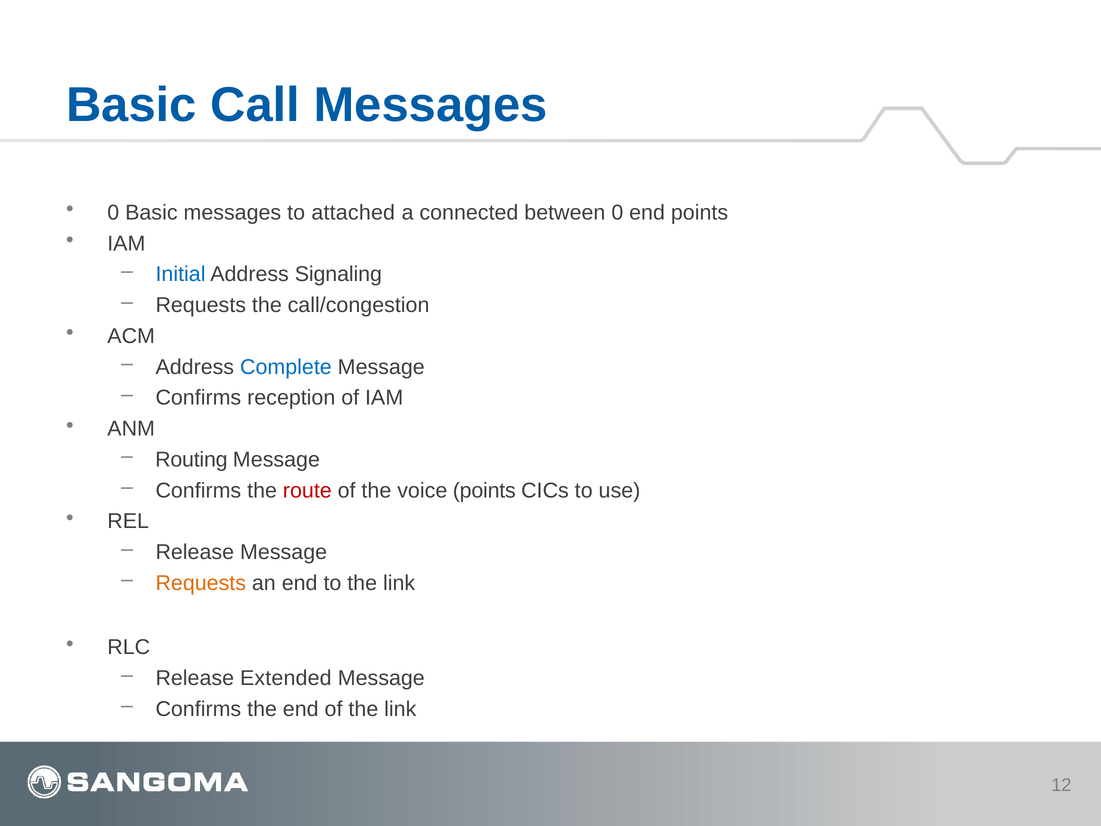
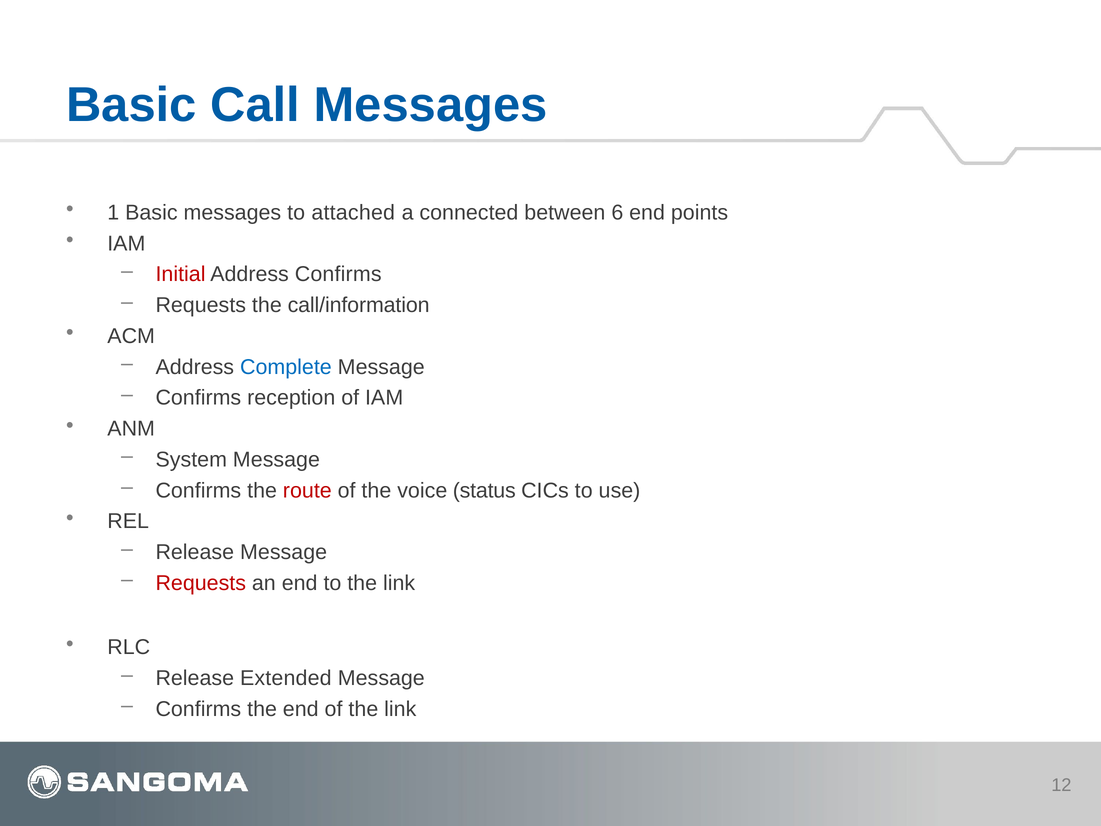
0: 0 -> 1 (113, 213)
between 0: 0 -> 6 (617, 213)
Initial colour: blue -> red (181, 274)
Address Signaling: Signaling -> Confirms (338, 274)
call/congestion: call/congestion -> call/information (359, 305)
Routing: Routing -> System (191, 459)
voice points: points -> status (484, 490)
Requests colour: orange -> red (201, 583)
